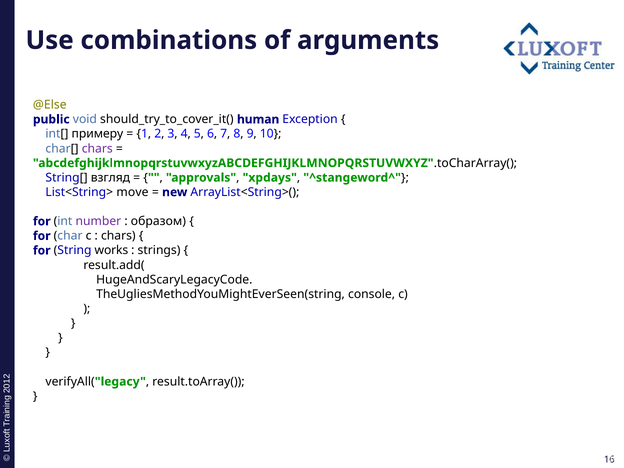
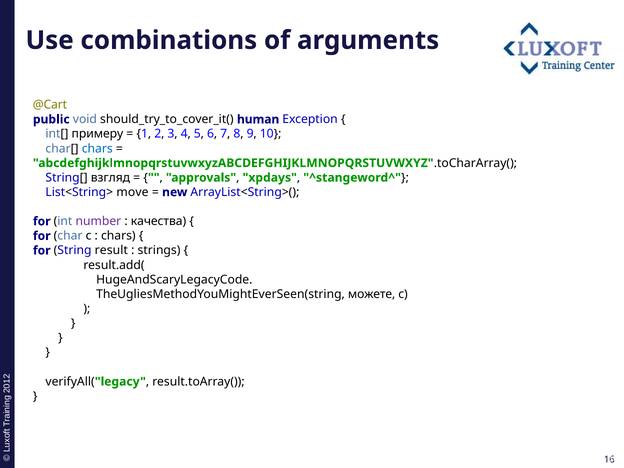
@Else: @Else -> @Cart (50, 105)
chars colour: purple -> blue (97, 149)
образом: образом -> качества (159, 221)
works: works -> result (111, 250)
console: console -> можете (372, 294)
